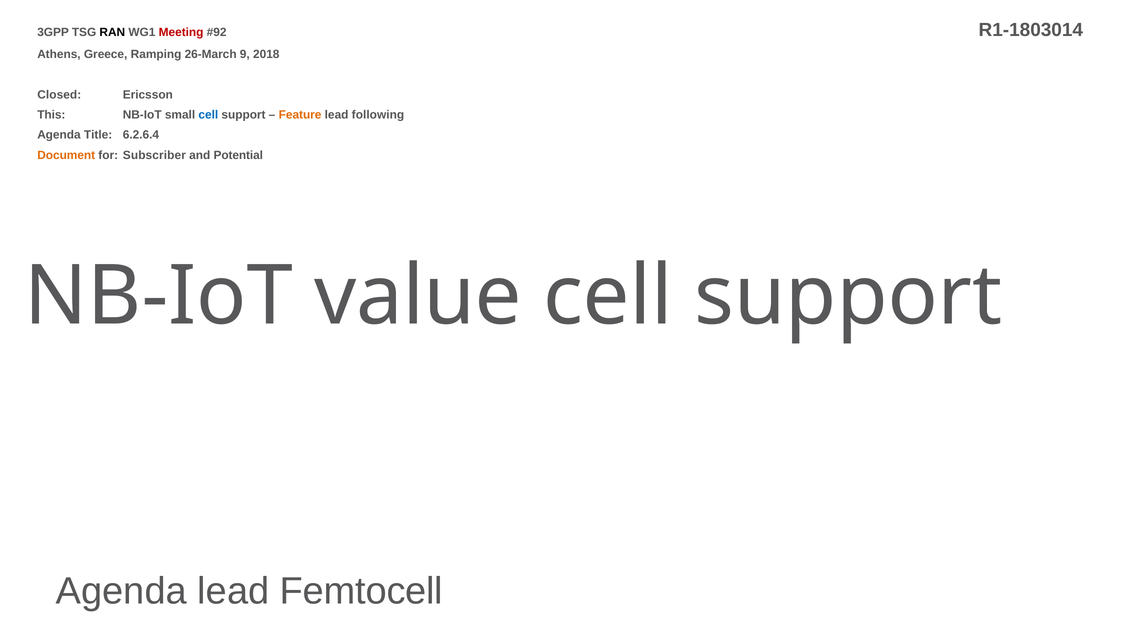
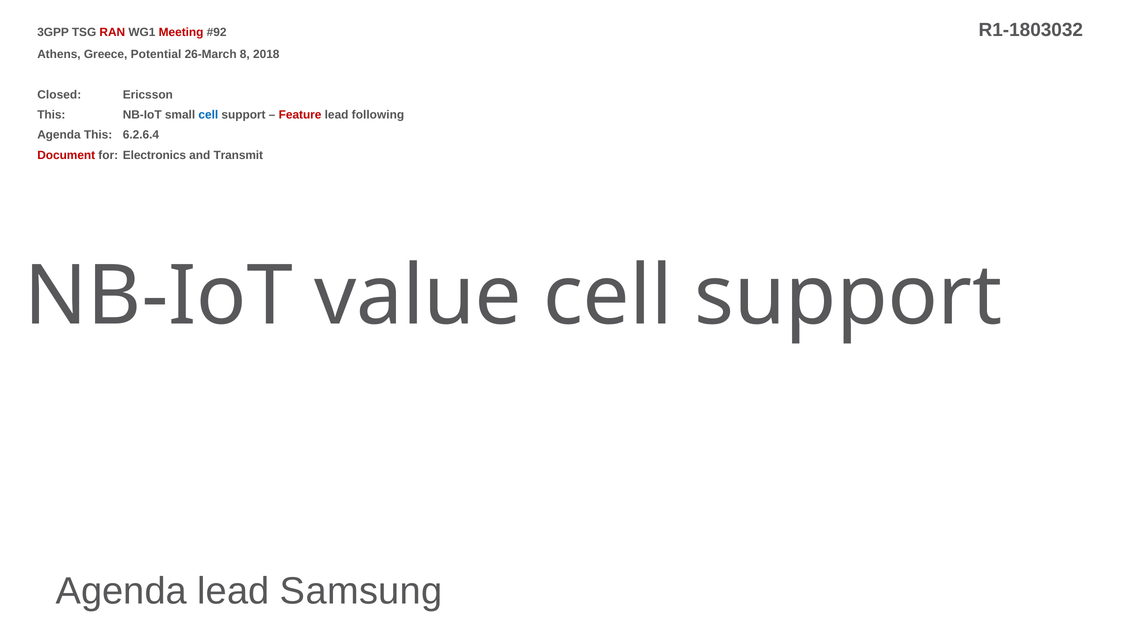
RAN colour: black -> red (112, 32)
R1-1803014: R1-1803014 -> R1-1803032 (1031, 30)
Ramping: Ramping -> Potential (156, 54)
9: 9 -> 8 (245, 54)
Feature colour: orange -> red (300, 115)
Agenda Title: Title -> This (98, 135)
Document colour: orange -> red (66, 155)
Subscriber: Subscriber -> Electronics (154, 155)
Potential: Potential -> Transmit (238, 155)
Femtocell: Femtocell -> Samsung (361, 591)
